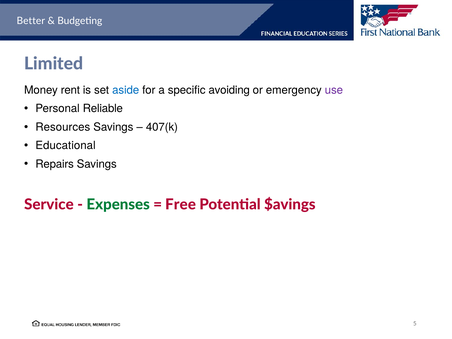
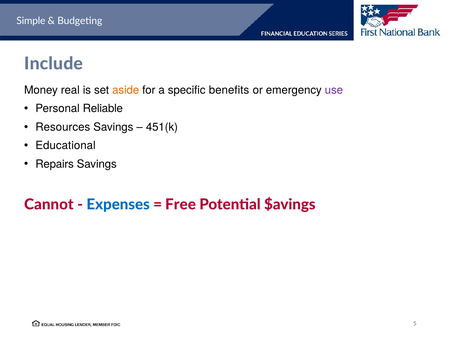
Better: Better -> Simple (31, 21)
Limited: Limited -> Include (54, 64)
rent: rent -> real (70, 90)
aside colour: blue -> orange (126, 90)
avoiding: avoiding -> benefits (229, 90)
407(k: 407(k -> 451(k (162, 127)
Service: Service -> Cannot (49, 204)
Expenses colour: green -> blue (118, 204)
